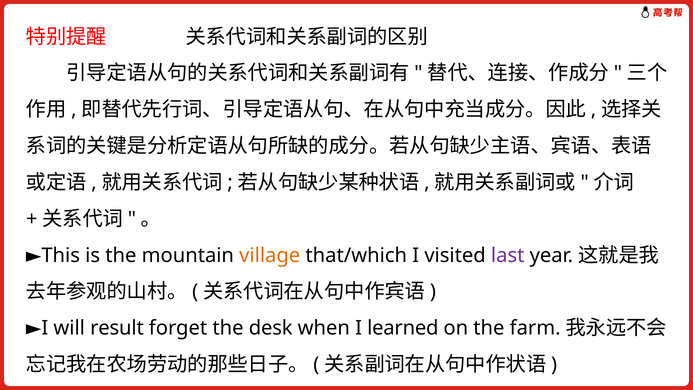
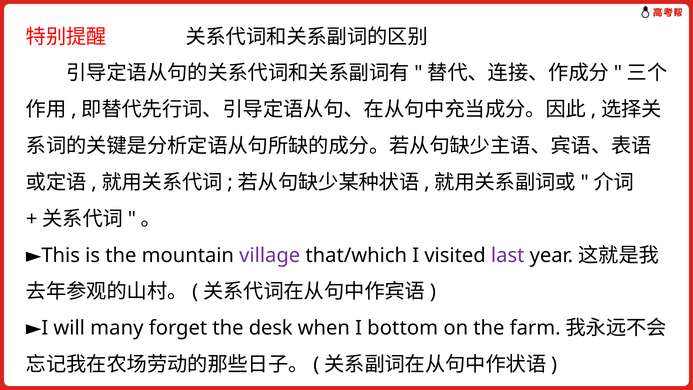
village colour: orange -> purple (270, 255)
result: result -> many (117, 328)
learned: learned -> bottom (403, 328)
